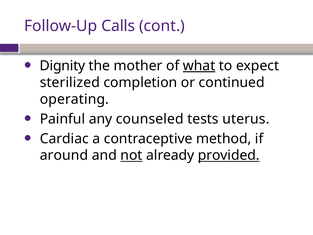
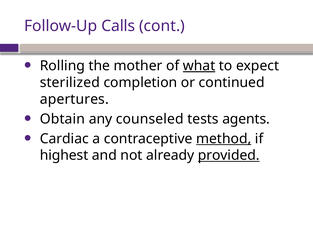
Dignity: Dignity -> Rolling (62, 66)
operating: operating -> apertures (74, 99)
Painful: Painful -> Obtain (62, 119)
uterus: uterus -> agents (246, 119)
method underline: none -> present (224, 139)
around: around -> highest (64, 155)
not underline: present -> none (132, 155)
